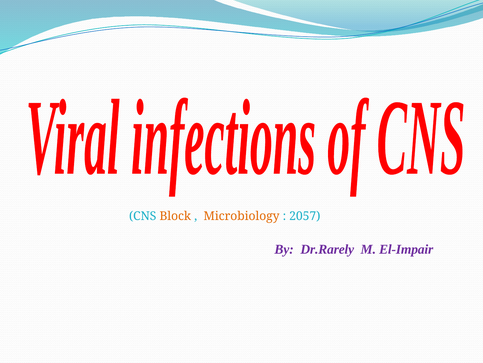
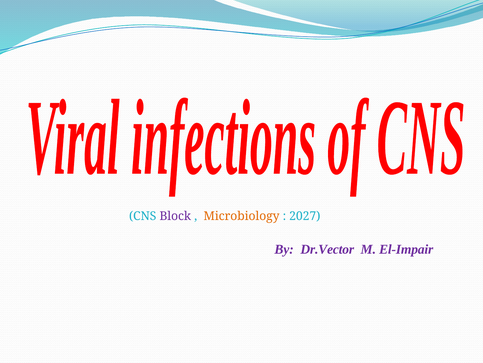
Block colour: orange -> purple (175, 216)
2057: 2057 -> 2027 (305, 216)
Dr.Rarely: Dr.Rarely -> Dr.Vector (327, 249)
